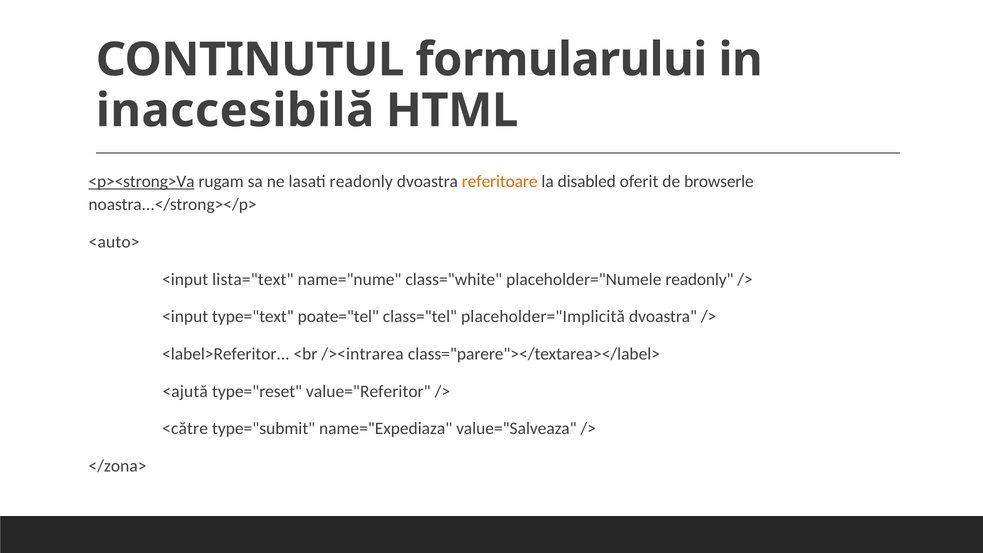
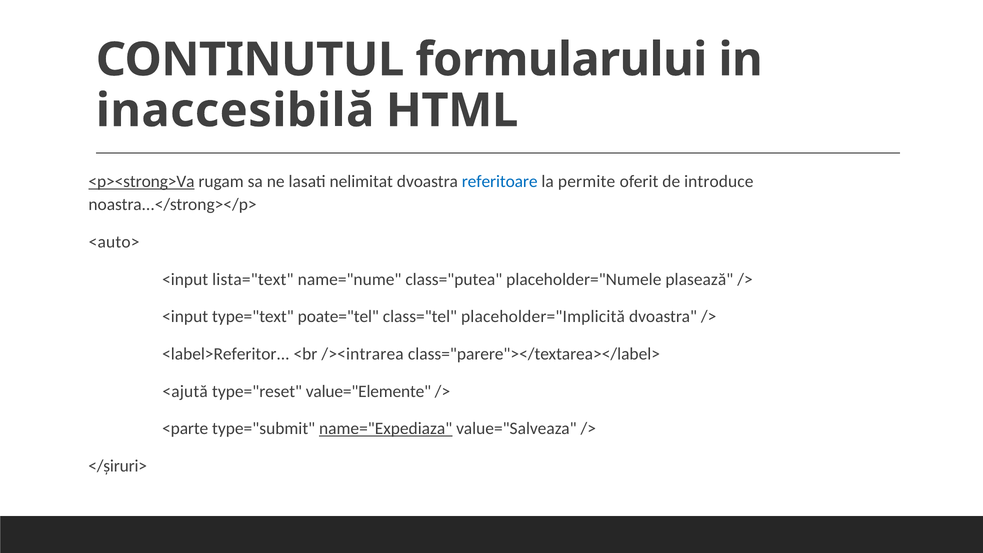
lasati readonly: readonly -> nelimitat (361, 182)
referitoare colour: orange -> blue (500, 182)
disabled: disabled -> permite (587, 182)
browserle: browserle -> introduce (719, 182)
class="white: class="white -> class="putea (454, 279)
placeholder="Numele readonly: readonly -> plasează (699, 279)
value="Referitor: value="Referitor -> value="Elemente (368, 391)
<către: <către -> <parte (185, 429)
name="Expediaza underline: none -> present (386, 429)
</zona>: </zona> -> </șiruri> (118, 466)
